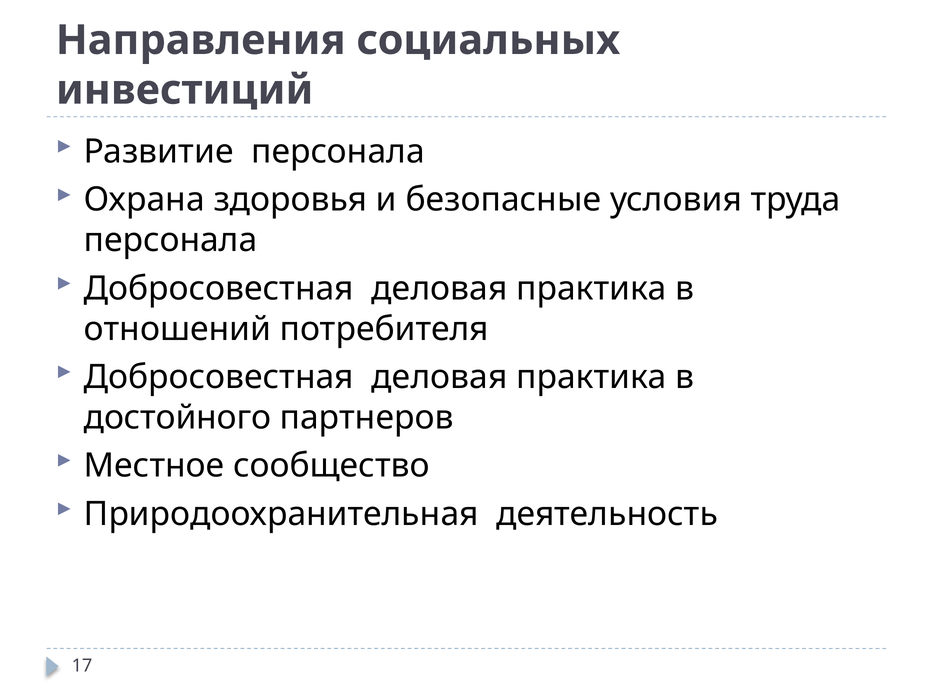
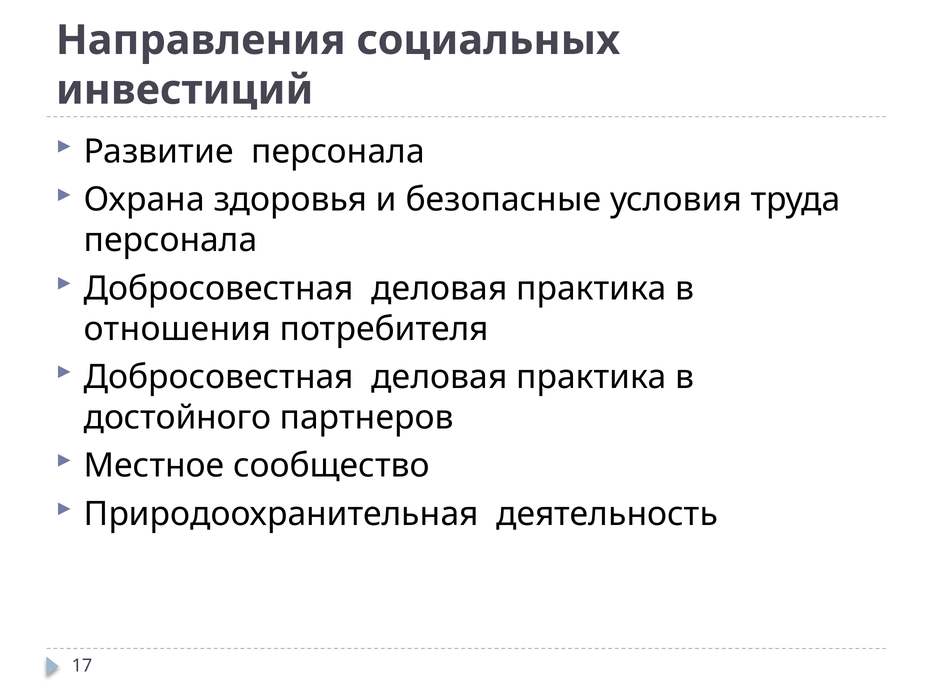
отношений: отношений -> отношения (177, 329)
